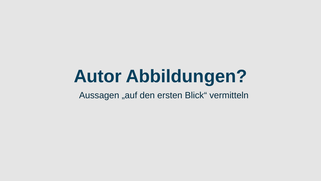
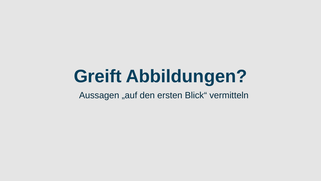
Autor: Autor -> Greift (98, 76)
